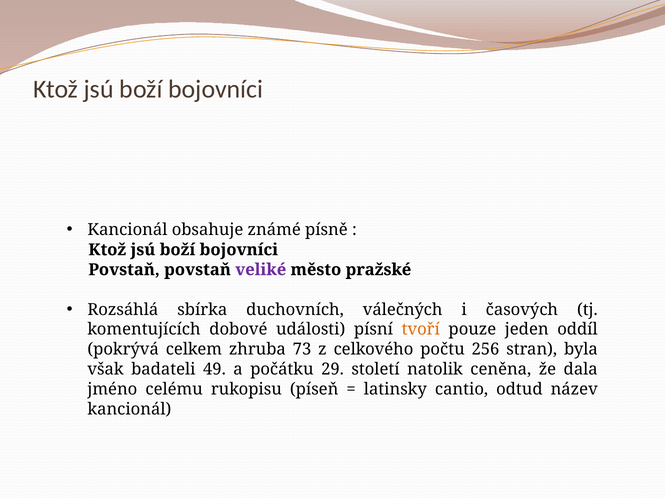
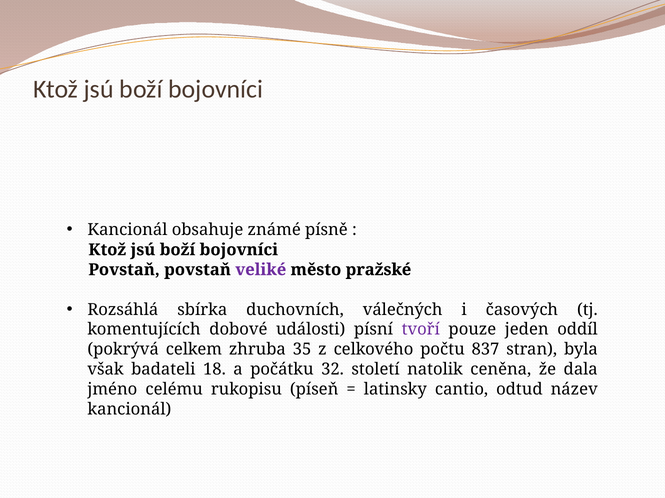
tvoří colour: orange -> purple (421, 330)
73: 73 -> 35 (302, 350)
256: 256 -> 837 (485, 350)
49: 49 -> 18 (214, 370)
29: 29 -> 32 (333, 370)
